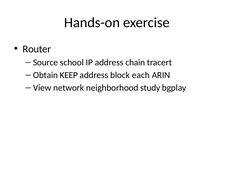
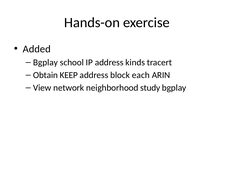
Router: Router -> Added (37, 49)
Source: Source -> Bgplay (45, 63)
chain: chain -> kinds (135, 63)
